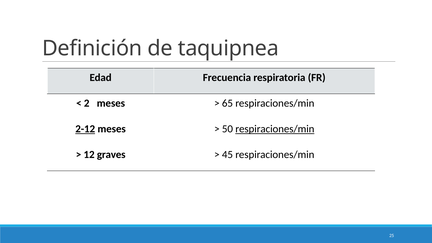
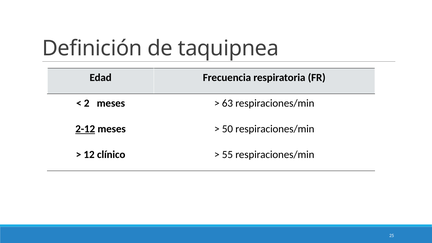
65: 65 -> 63 (227, 103)
respiraciones/min underline: present -> none (275, 129)
graves: graves -> clínico (111, 155)
45: 45 -> 55 (227, 155)
